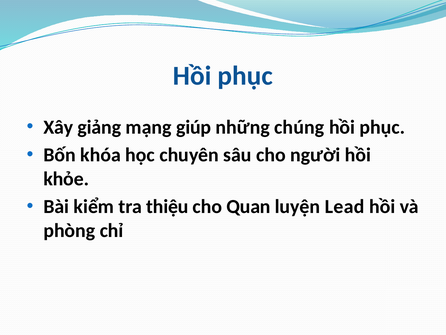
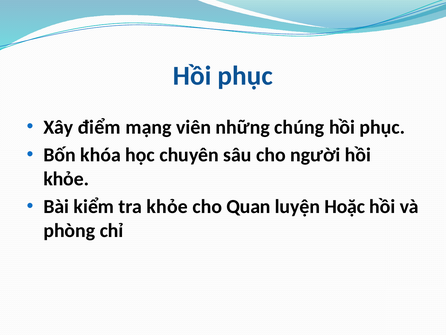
giảng: giảng -> điểm (99, 127)
giúp: giúp -> viên (194, 127)
tra thiệu: thiệu -> khỏe (167, 206)
Lead: Lead -> Hoặc (345, 206)
